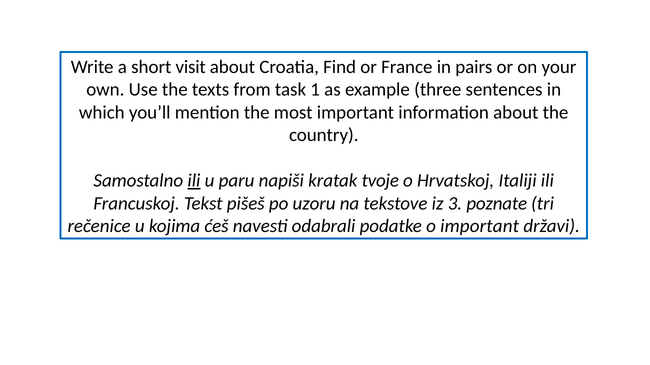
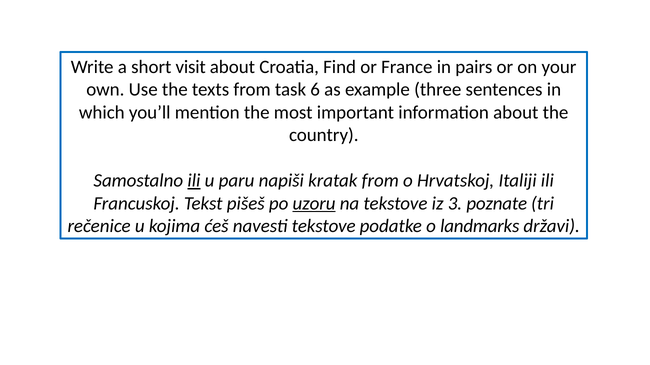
1: 1 -> 6 (315, 90)
kratak tvoje: tvoje -> from (380, 181)
uzoru underline: none -> present (314, 204)
navesti odabrali: odabrali -> tekstove (324, 226)
o important: important -> landmarks (480, 226)
